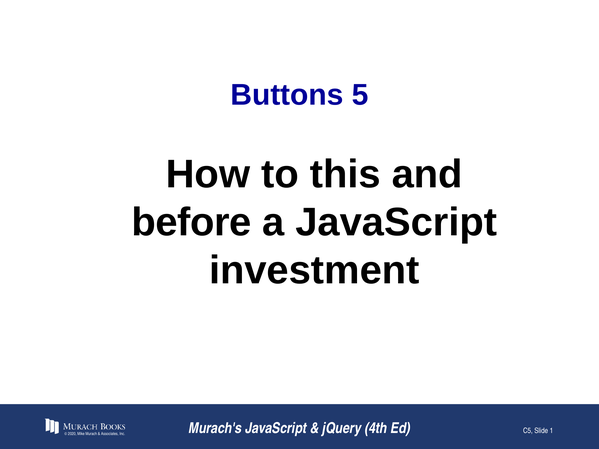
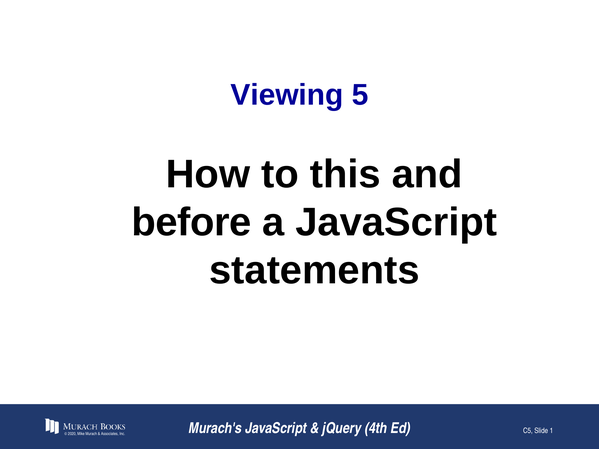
Buttons: Buttons -> Viewing (287, 95)
investment: investment -> statements (314, 270)
